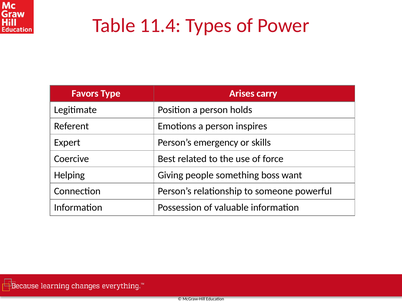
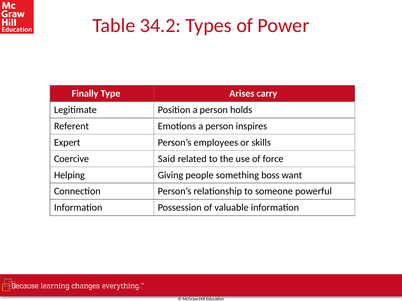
11.4: 11.4 -> 34.2 (160, 25)
Favors: Favors -> Finally (85, 94)
emergency: emergency -> employees (216, 143)
Best: Best -> Said (167, 159)
